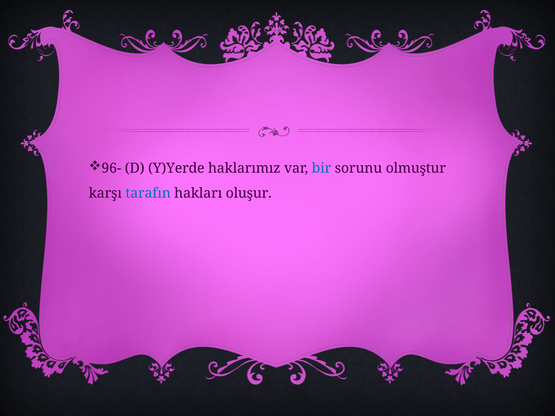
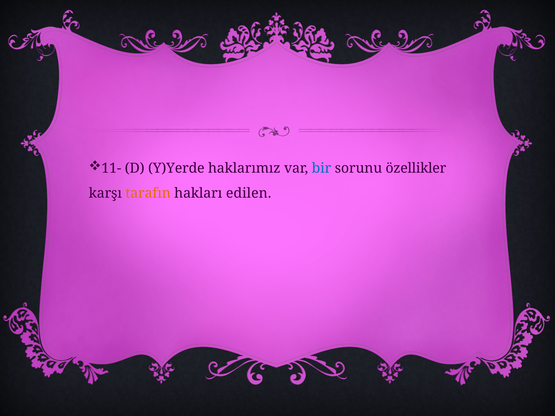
96-: 96- -> 11- (111, 168)
olmuştur: olmuştur -> özellikler (416, 168)
tarafın colour: blue -> orange (148, 193)
oluşur: oluşur -> edilen (249, 193)
